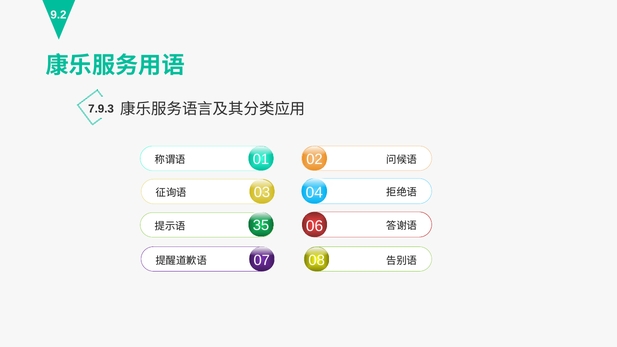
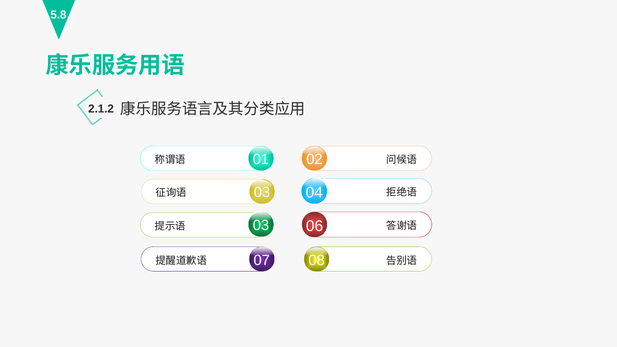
9.2: 9.2 -> 5.8 (59, 15)
7.9.3: 7.9.3 -> 2.1.2 (101, 109)
35: 35 -> 03 (261, 226)
